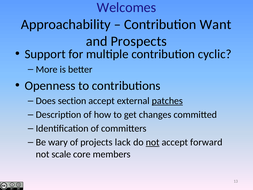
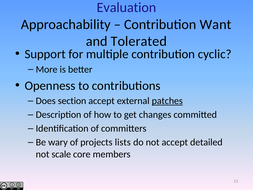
Welcomes: Welcomes -> Evaluation (126, 8)
Prospects: Prospects -> Tolerated (139, 41)
lack: lack -> lists (123, 142)
not underline: present -> none (153, 142)
forward: forward -> detailed (206, 142)
